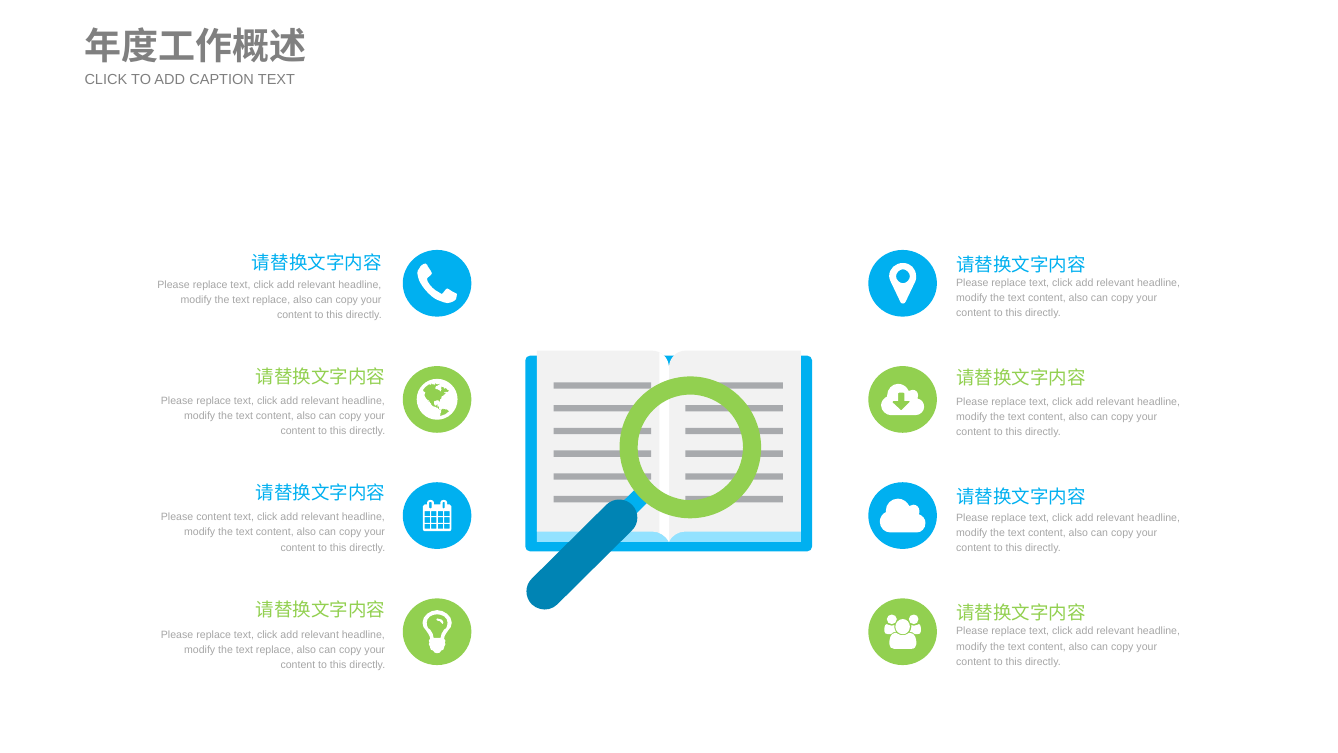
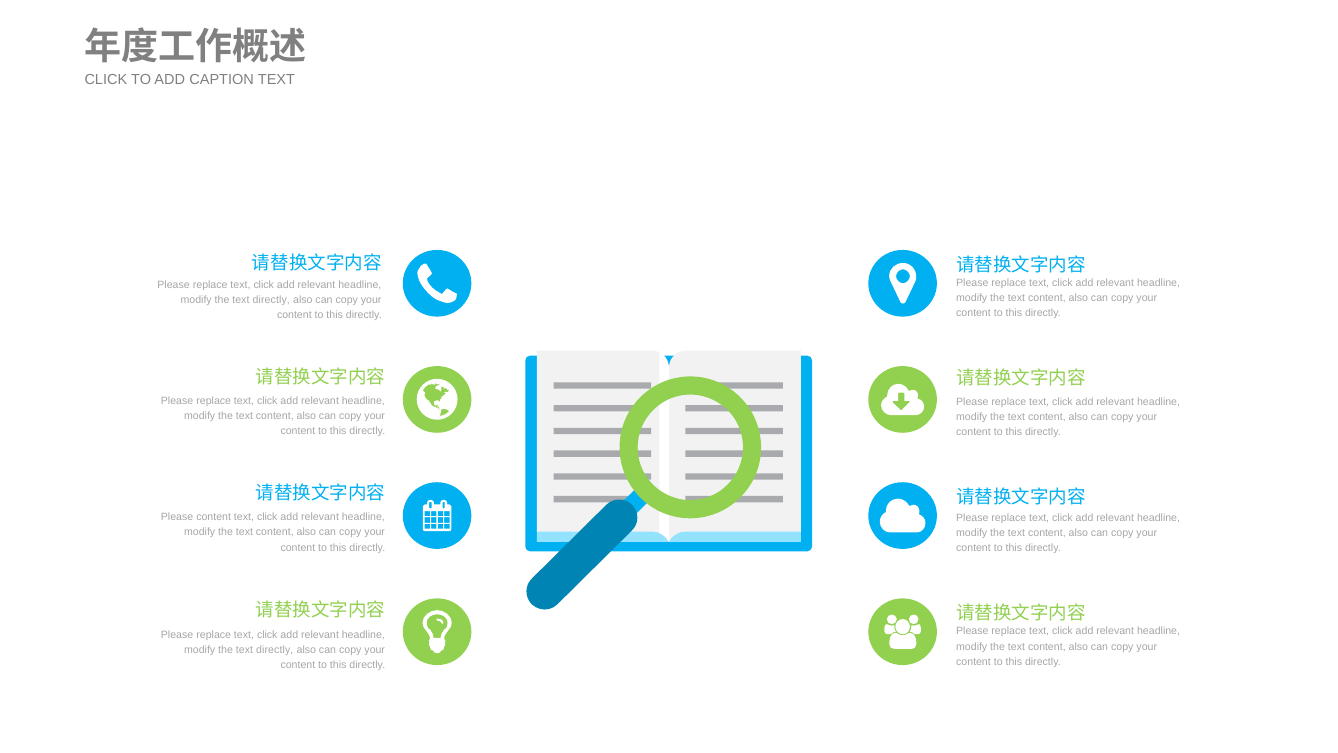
replace: replace -> directly (271, 300)
replace: replace -> directly (275, 650)
